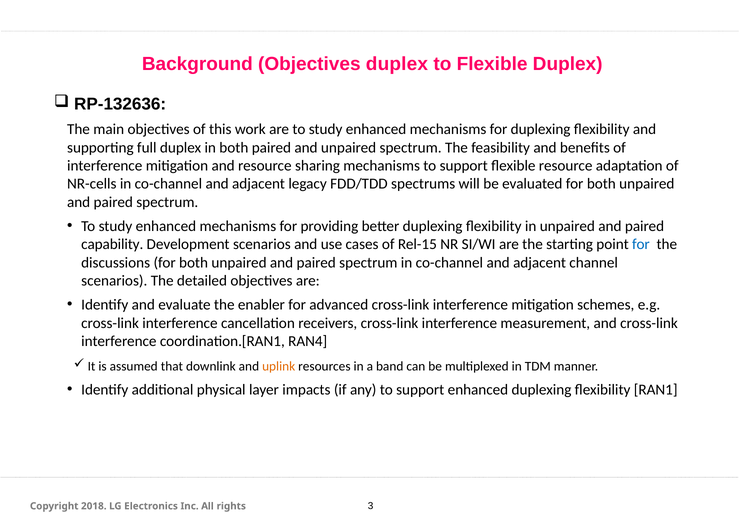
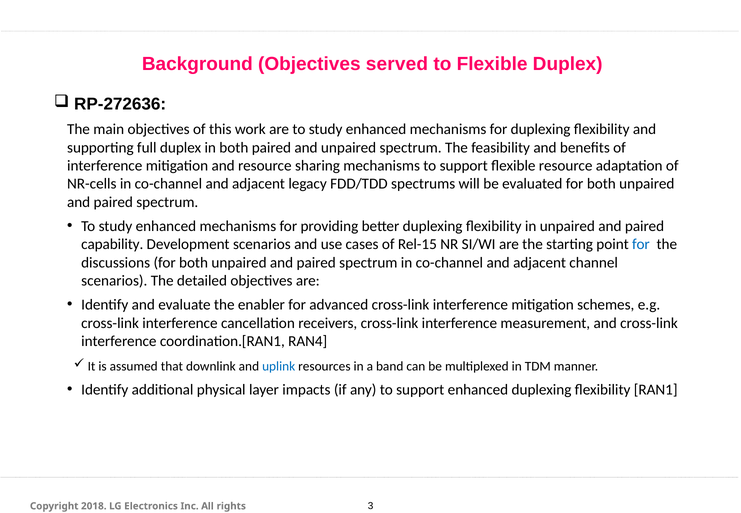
Objectives duplex: duplex -> served (397, 64)
RP-132636: RP-132636 -> RP-272636 (120, 104)
uplink colour: orange -> blue (279, 367)
